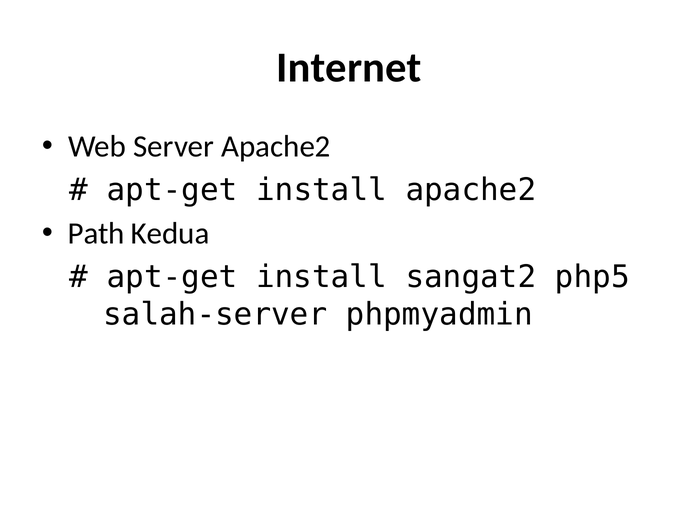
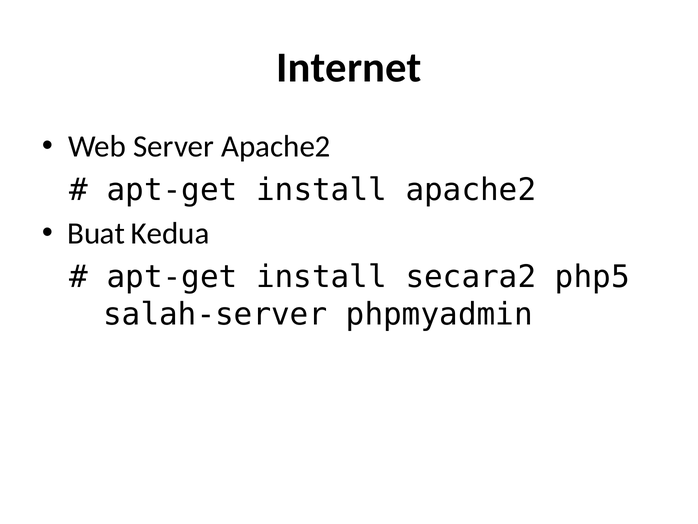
Path: Path -> Buat (96, 233)
sangat2: sangat2 -> secara2 (471, 277)
